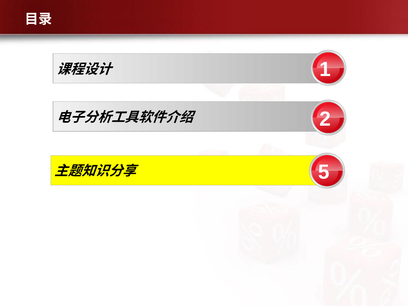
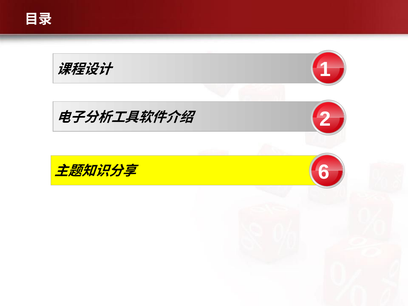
5: 5 -> 6 (324, 172)
